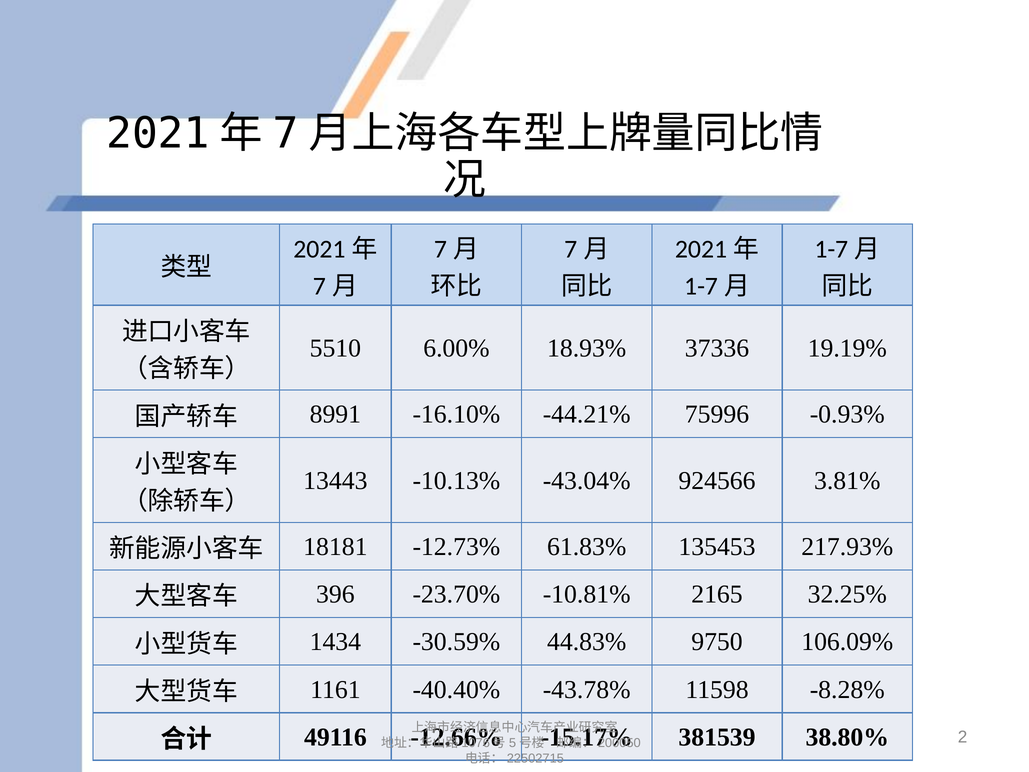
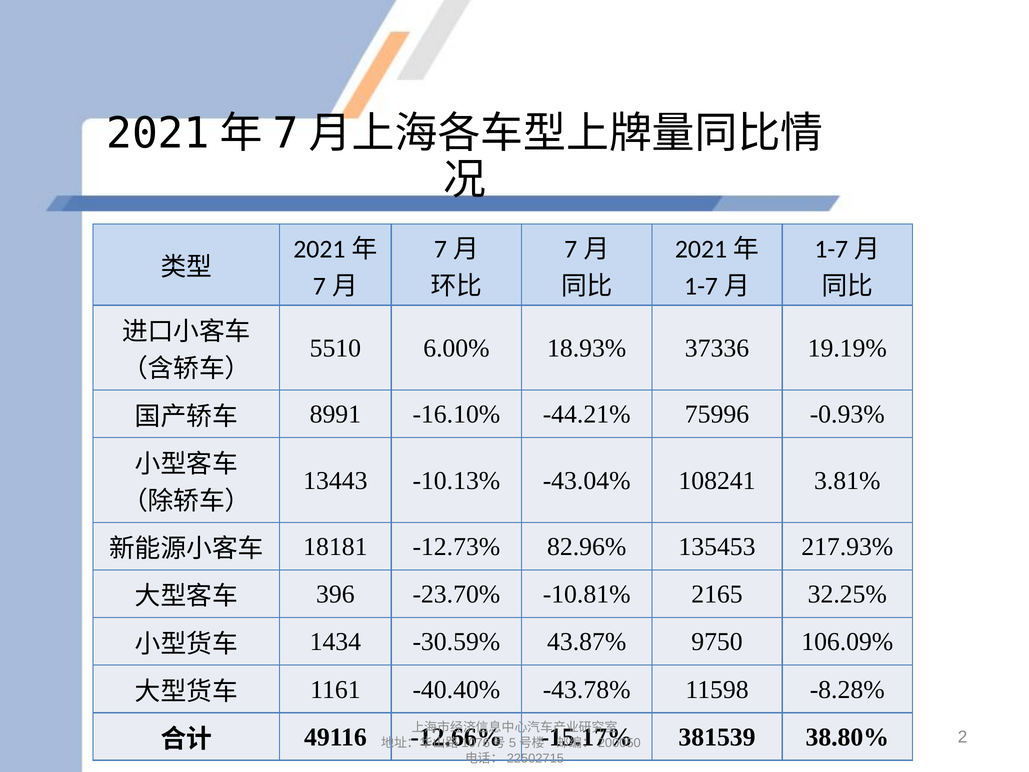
924566: 924566 -> 108241 (717, 480)
61.83%: 61.83% -> 82.96% (587, 547)
44.83%: 44.83% -> 43.87% (587, 642)
